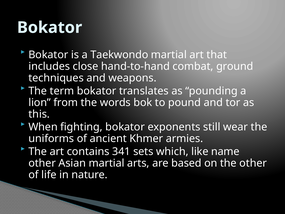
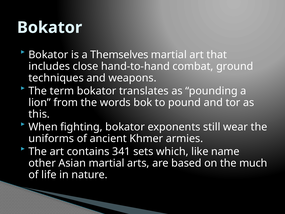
Taekwondo: Taekwondo -> Themselves (119, 55)
the other: other -> much (253, 163)
